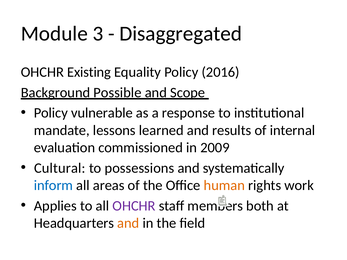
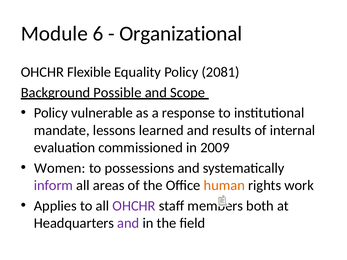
3: 3 -> 6 (98, 34)
Disaggregated: Disaggregated -> Organizational (181, 34)
Existing: Existing -> Flexible (89, 72)
2016: 2016 -> 2081 (221, 72)
Cultural: Cultural -> Women (60, 168)
inform colour: blue -> purple (53, 186)
and colour: orange -> purple (128, 223)
